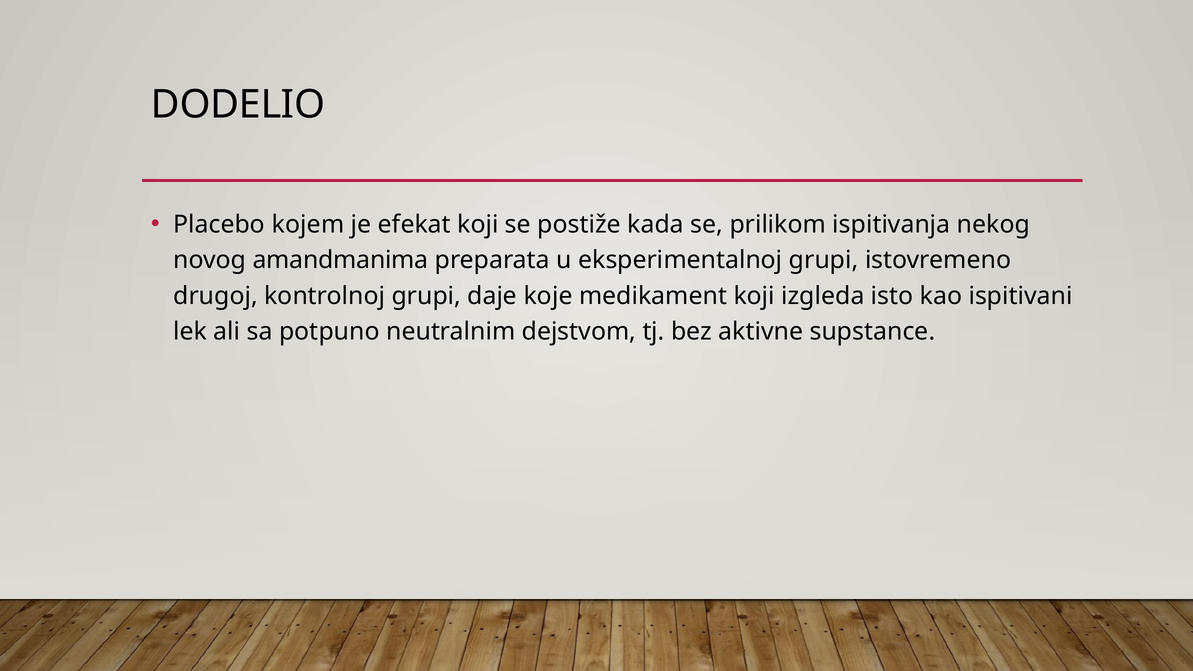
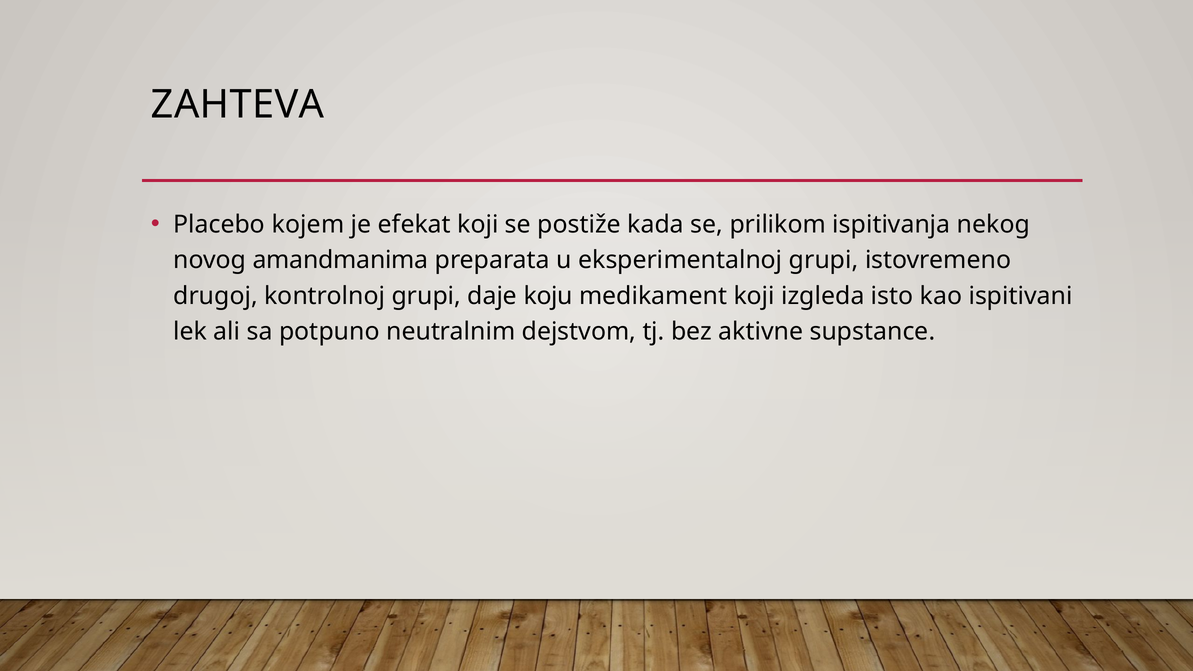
DODELIO: DODELIO -> ZAHTEVA (238, 104)
koje: koje -> koju (548, 296)
